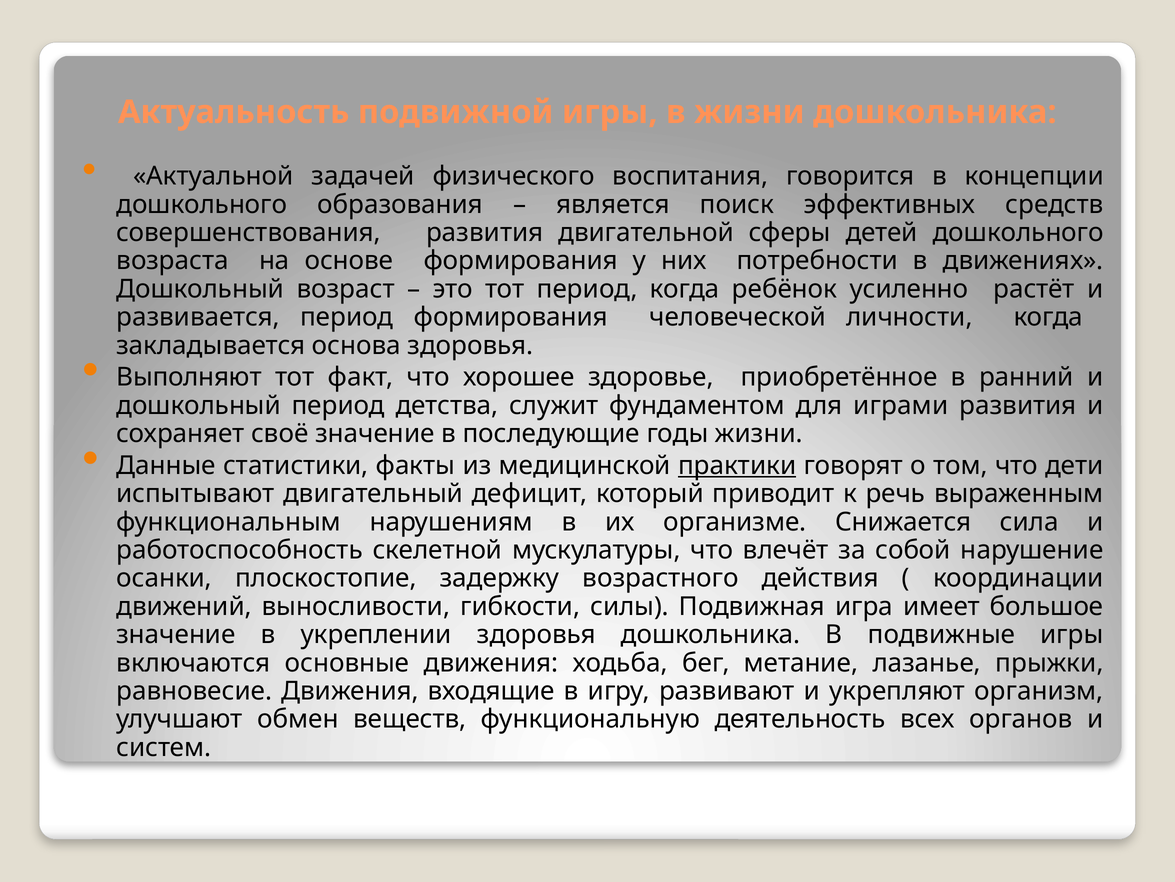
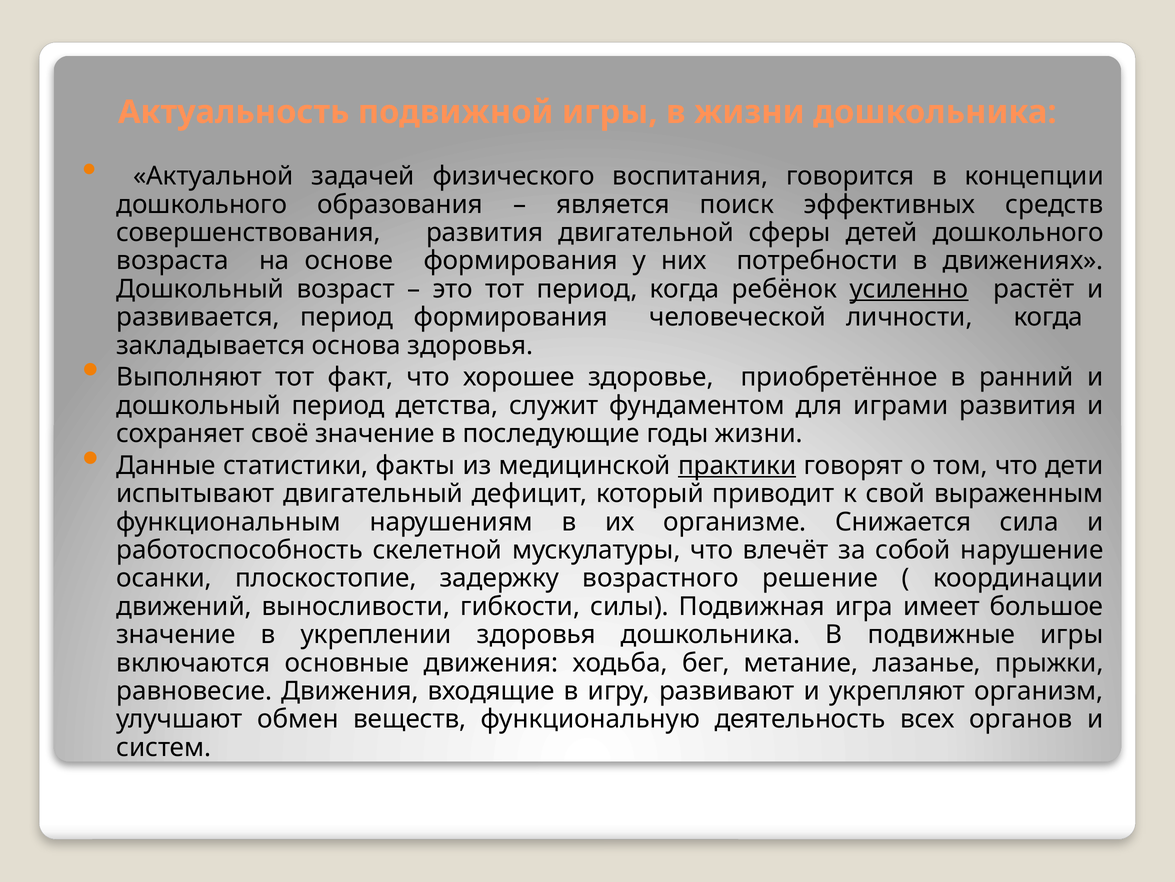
усиленно underline: none -> present (909, 289)
речь: речь -> свой (895, 493)
действия: действия -> решение (820, 578)
